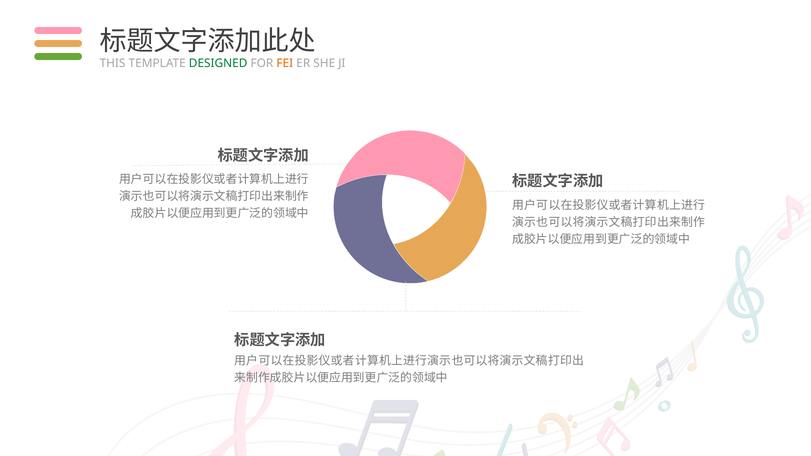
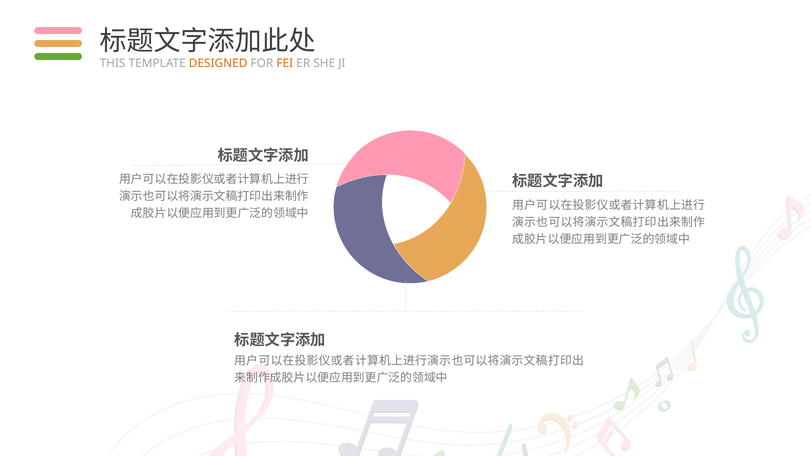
DESIGNED colour: green -> orange (218, 63)
